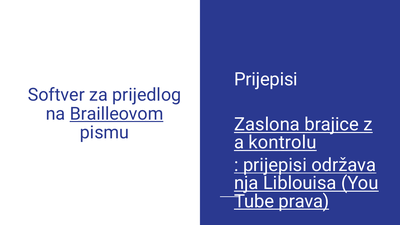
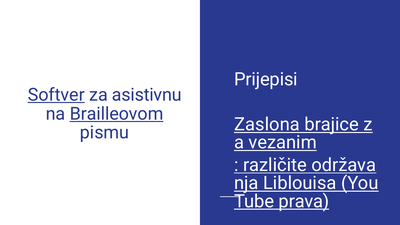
Softver underline: none -> present (56, 95)
prijedlog: prijedlog -> asistivnu (147, 95)
kontrolu: kontrolu -> vezanim (283, 143)
prijepisi: prijepisi -> različite (275, 165)
